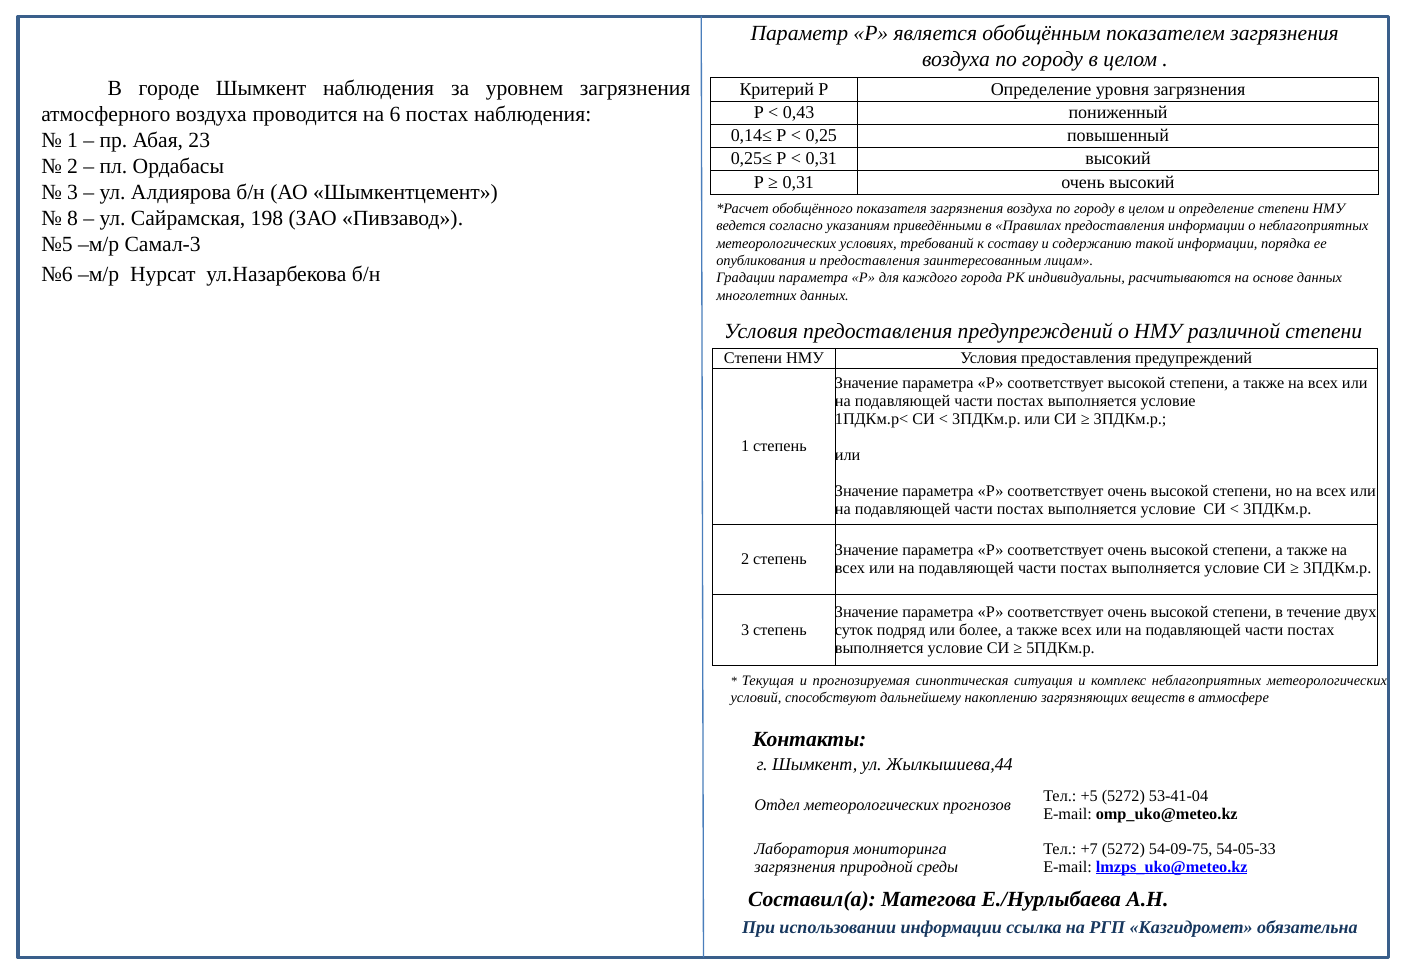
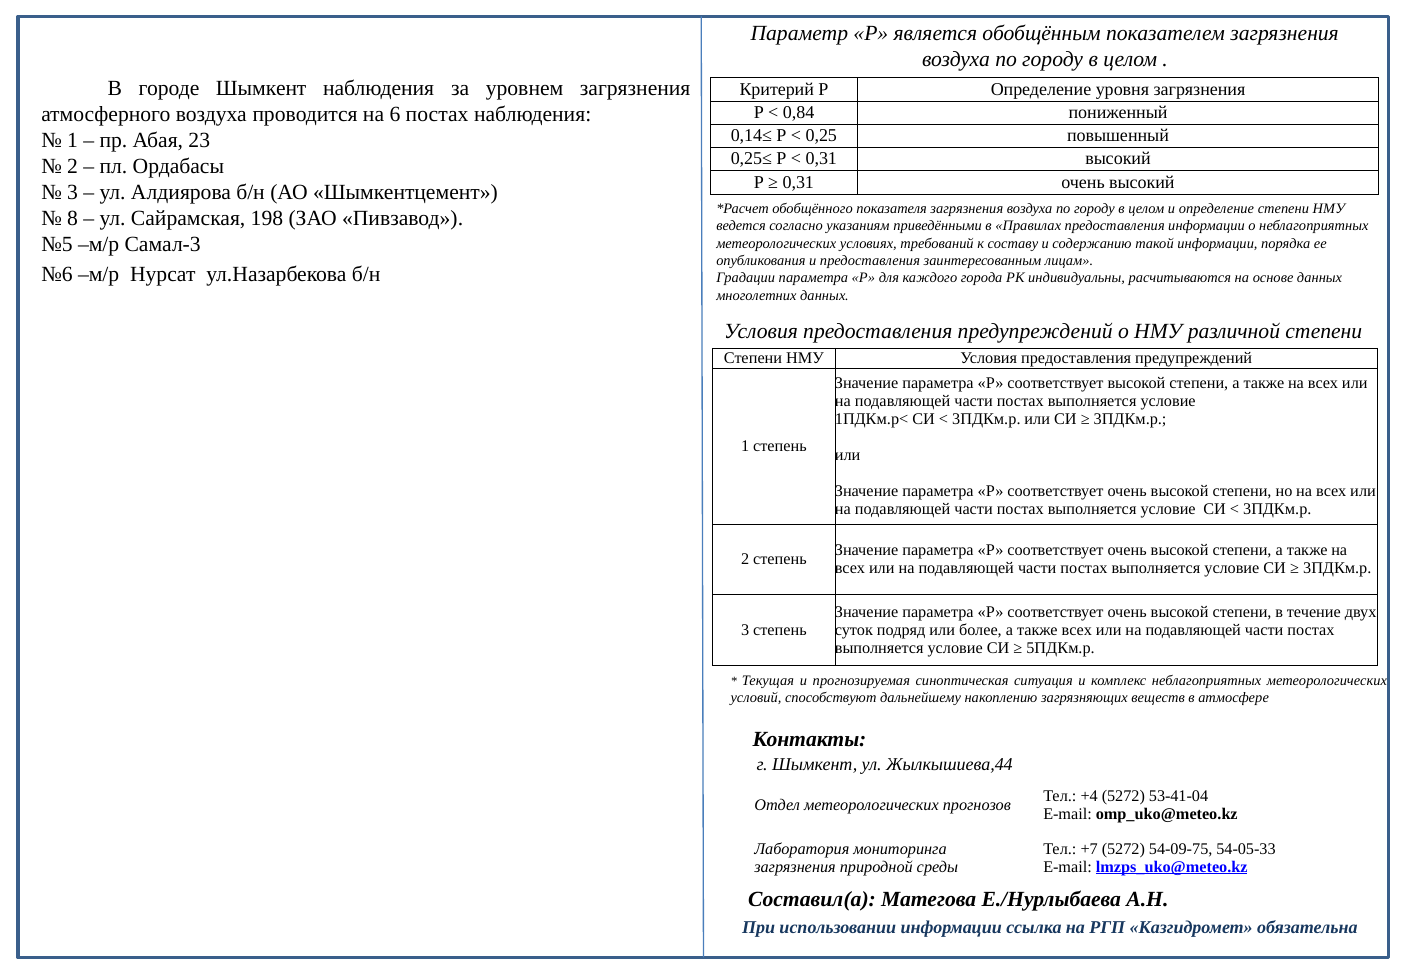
0,43: 0,43 -> 0,84 (799, 113)
+5: +5 -> +4 (1089, 797)
